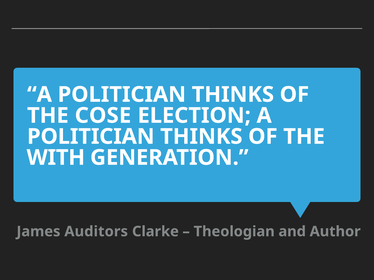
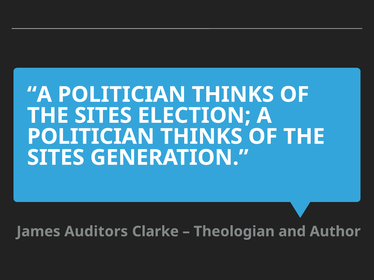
COSE: COSE -> SITES (103, 116)
WITH: WITH -> SITES (56, 158)
